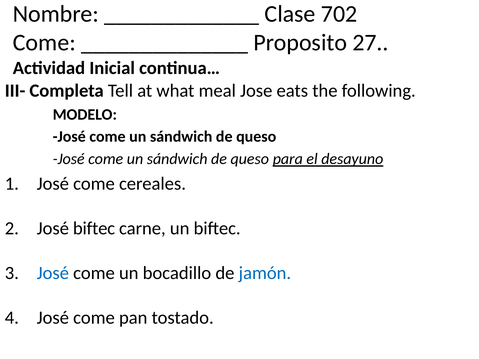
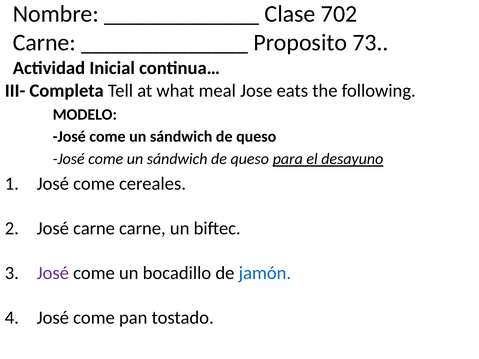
Come: Come -> Carne (44, 43)
27: 27 -> 73 (370, 43)
José biftec: biftec -> carne (94, 229)
José colour: blue -> purple (53, 273)
